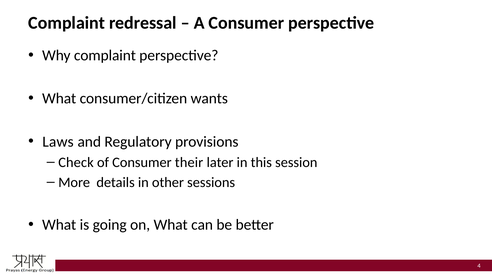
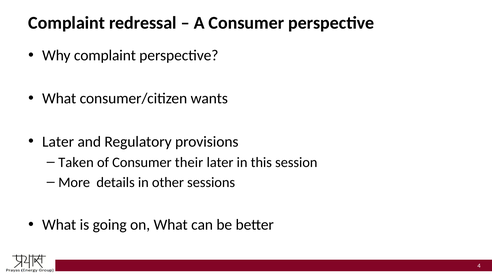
Laws: Laws -> Later (58, 142)
Check: Check -> Taken (76, 162)
